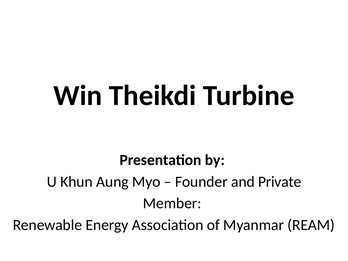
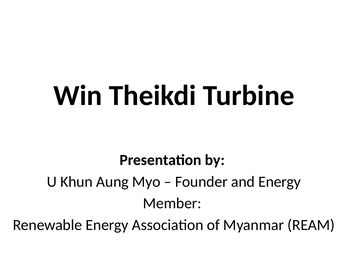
and Private: Private -> Energy (280, 182)
